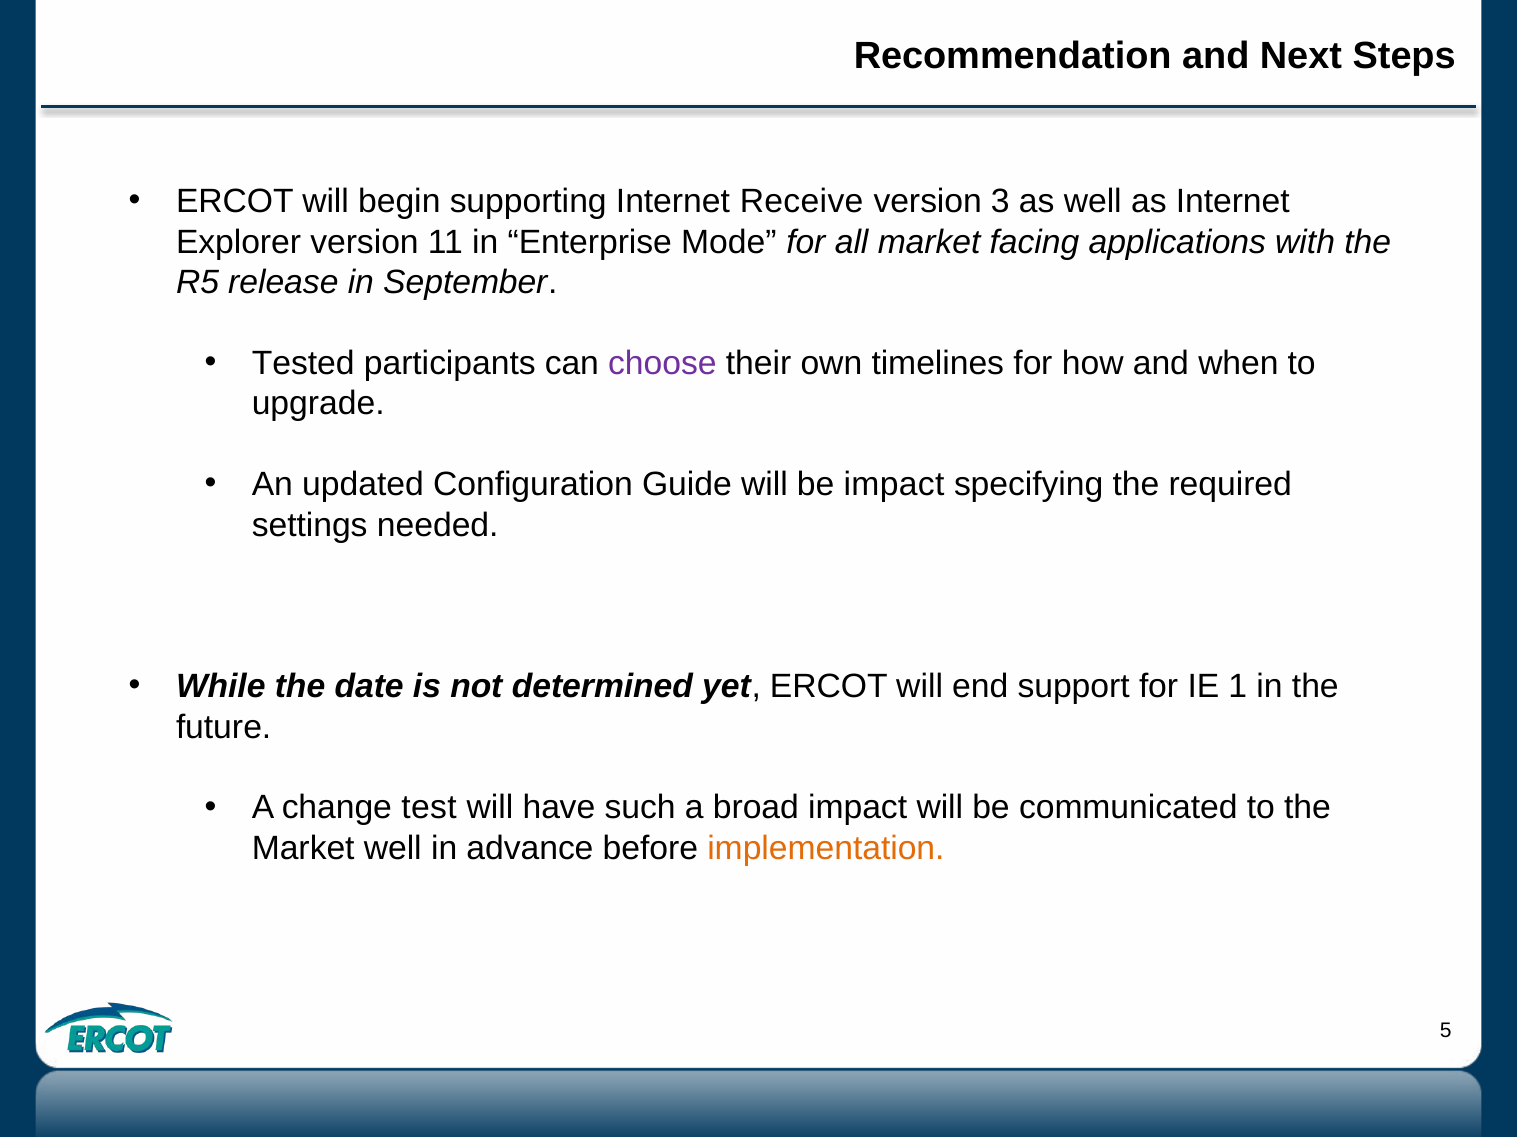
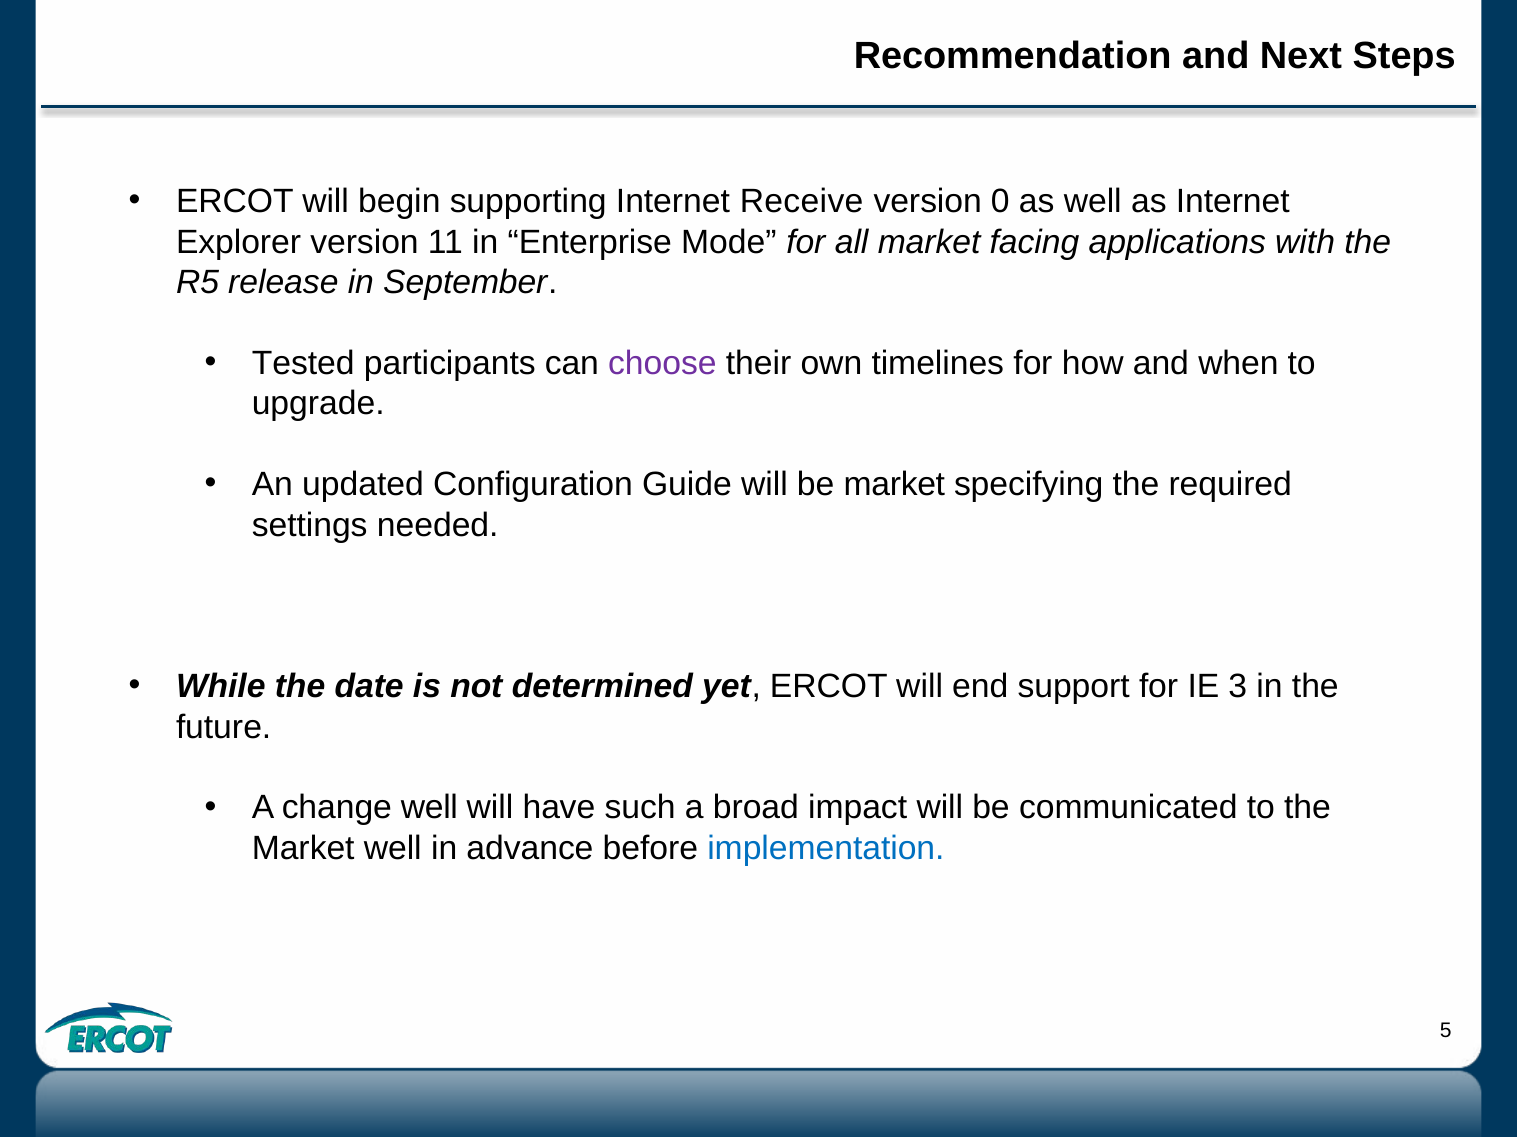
3: 3 -> 0 (1000, 202)
be impact: impact -> market (894, 485)
1: 1 -> 3 (1238, 687)
change test: test -> well (429, 808)
implementation colour: orange -> blue (826, 849)
